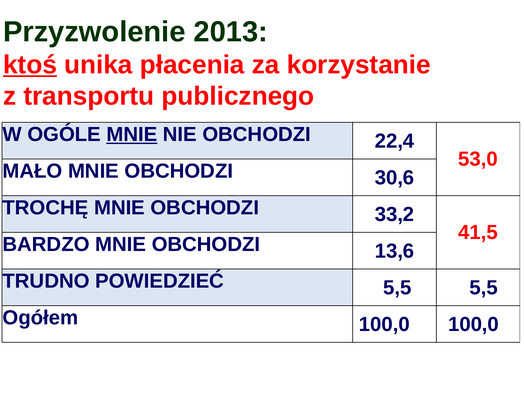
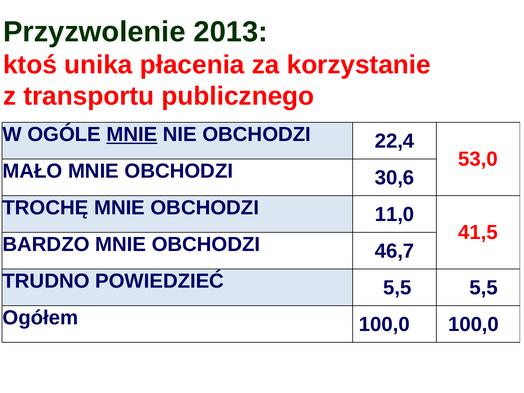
ktoś underline: present -> none (30, 65)
33,2: 33,2 -> 11,0 (395, 215)
13,6: 13,6 -> 46,7 (395, 251)
